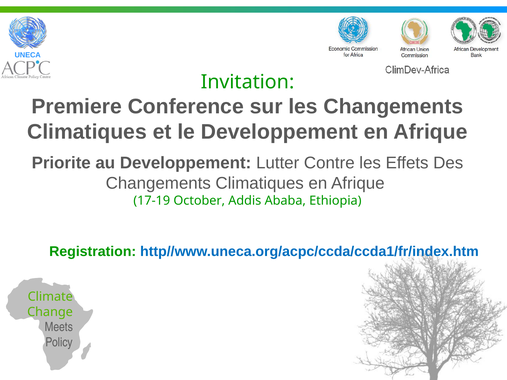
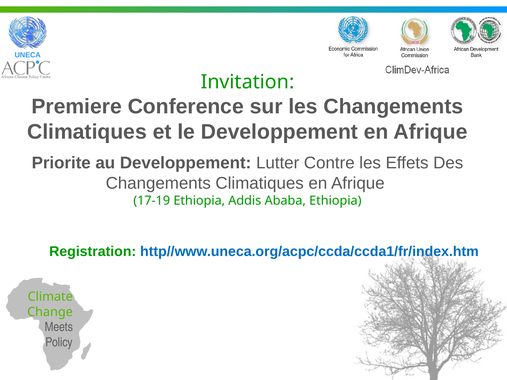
17-19 October: October -> Ethiopia (199, 201)
